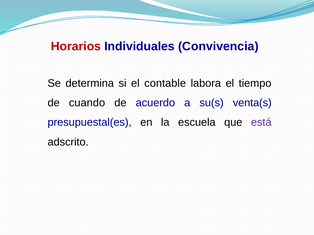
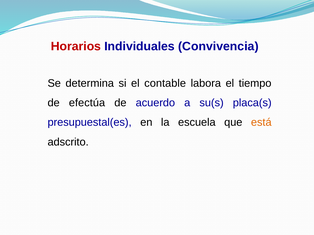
cuando: cuando -> efectúa (87, 103)
venta(s: venta(s -> placa(s (252, 103)
está colour: purple -> orange (261, 123)
